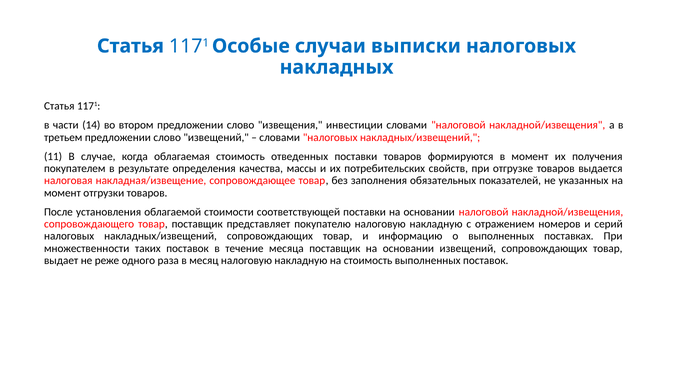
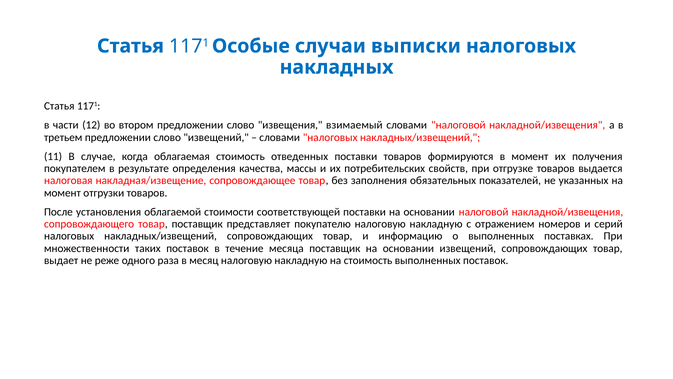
14: 14 -> 12 (91, 125)
инвестиции: инвестиции -> взимаемый (354, 125)
